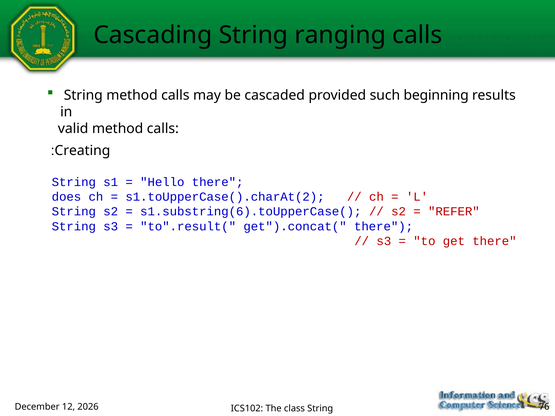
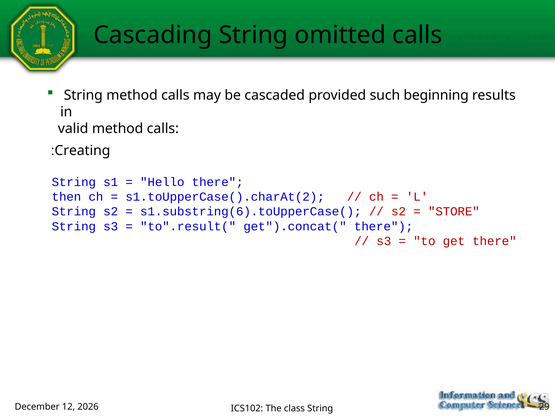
ranging: ranging -> omitted (340, 35)
does: does -> then (66, 197)
REFER: REFER -> STORE (454, 212)
76: 76 -> 29 (544, 407)
